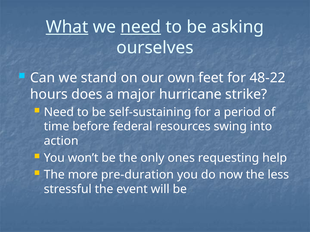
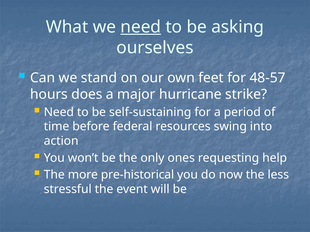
What underline: present -> none (67, 27)
48-22: 48-22 -> 48-57 (268, 78)
pre-duration: pre-duration -> pre-historical (138, 175)
